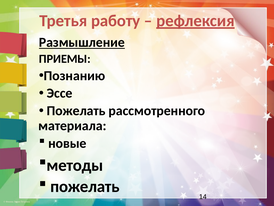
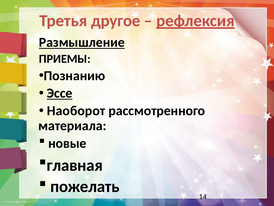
работу: работу -> другое (116, 21)
Эссе underline: none -> present (60, 93)
Пожелать: Пожелать -> Наоборот (76, 111)
методы: методы -> главная (75, 165)
